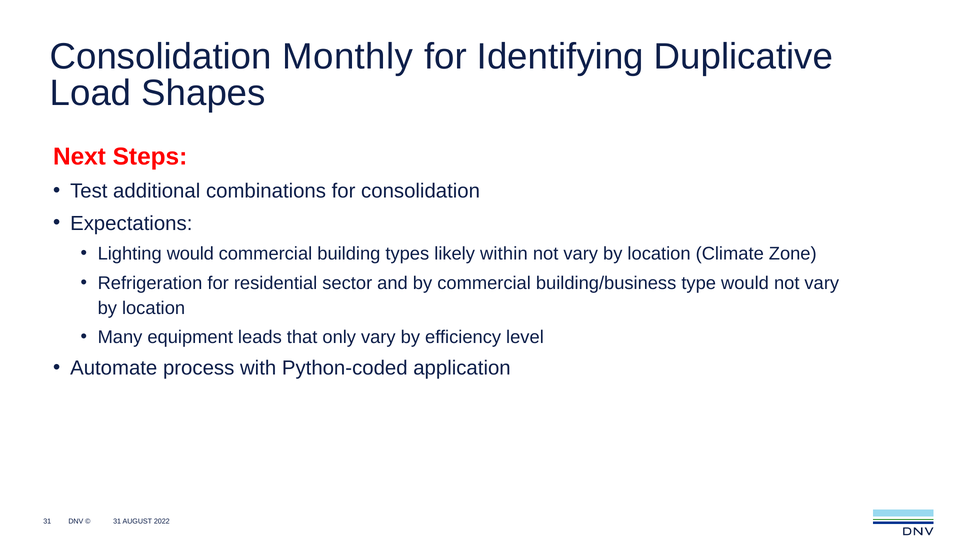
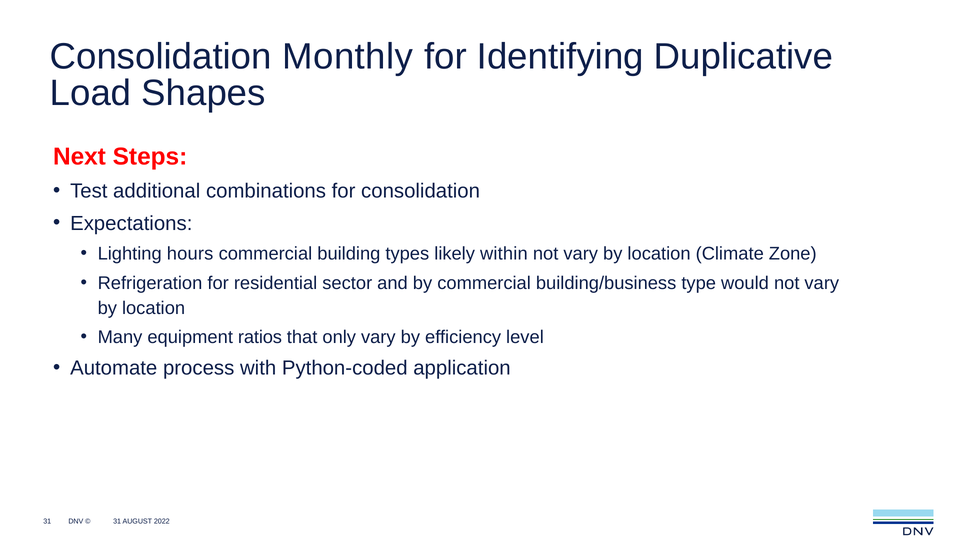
Lighting would: would -> hours (190, 254)
leads: leads -> ratios (260, 337)
